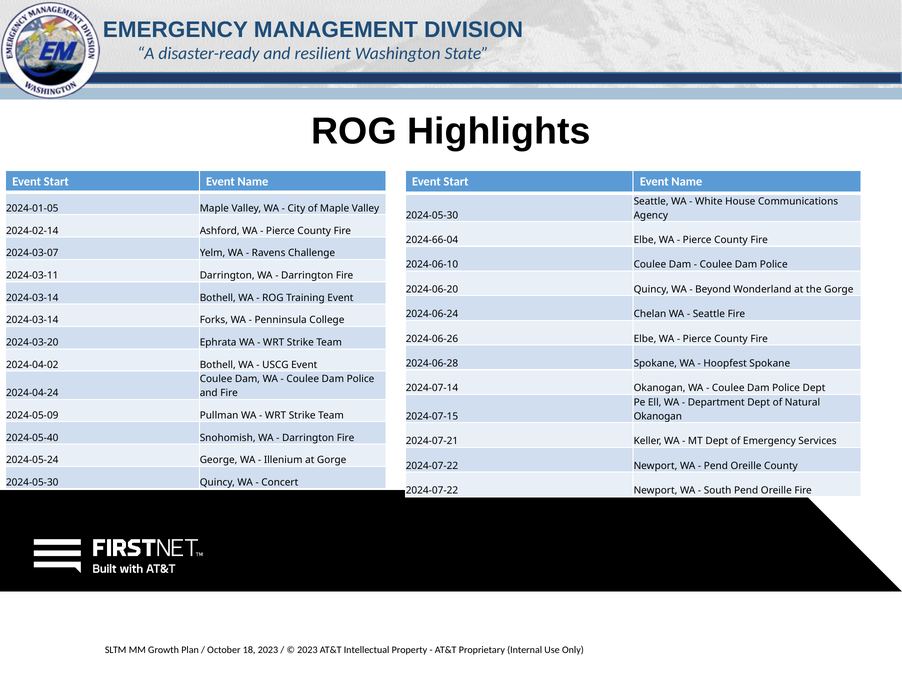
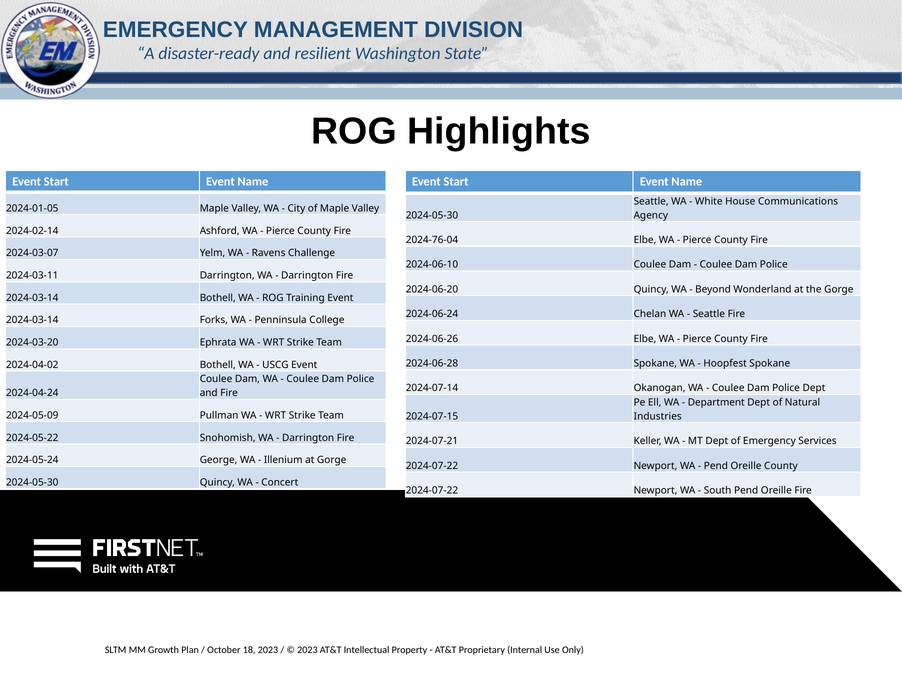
2024-66-04: 2024-66-04 -> 2024-76-04 (432, 240)
Okanogan: Okanogan -> Industries (658, 417)
2024-05-40: 2024-05-40 -> 2024-05-22 (32, 438)
